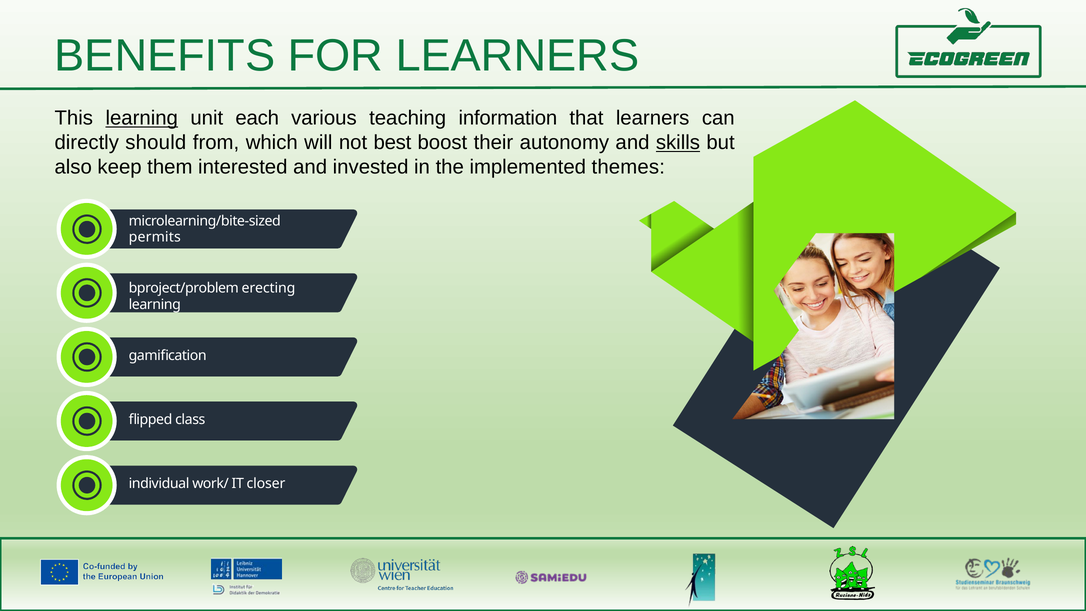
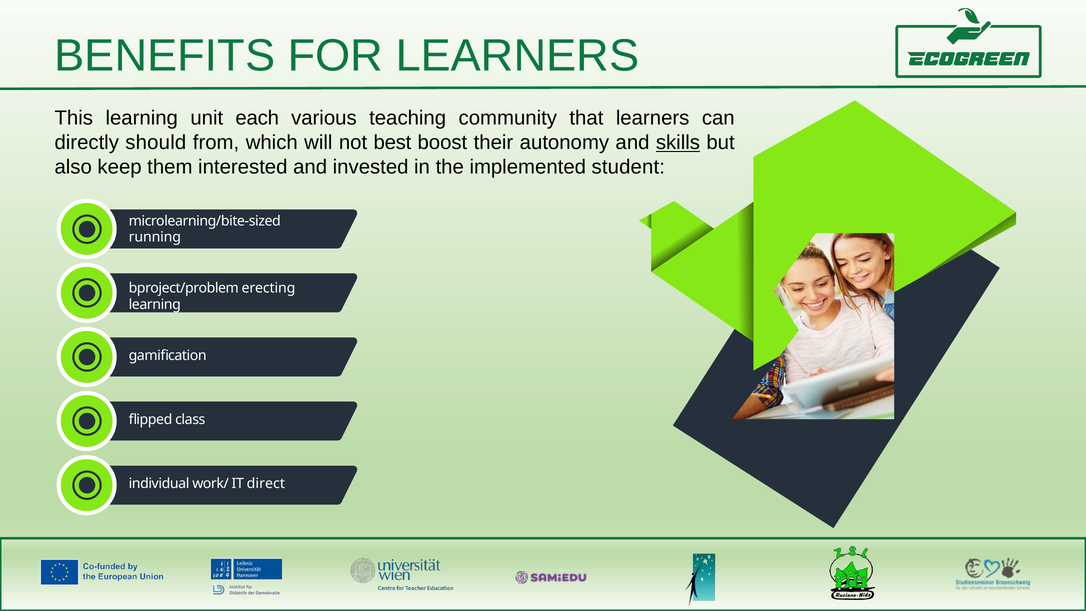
learning underline: present -> none (142, 118)
information: information -> community (508, 118)
themes: themes -> student (628, 167)
permits: permits -> running (155, 237)
closer: closer -> direct (266, 484)
